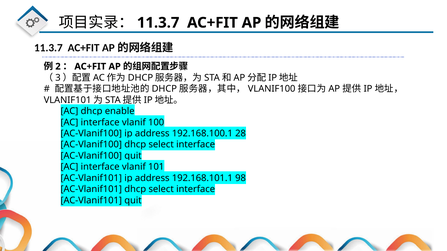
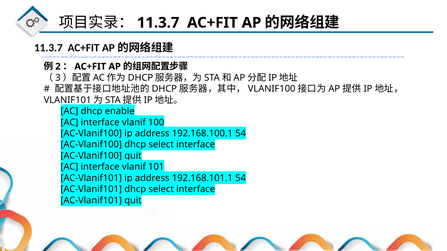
28: 28 -> 54 (241, 134)
98: 98 -> 54 (241, 178)
